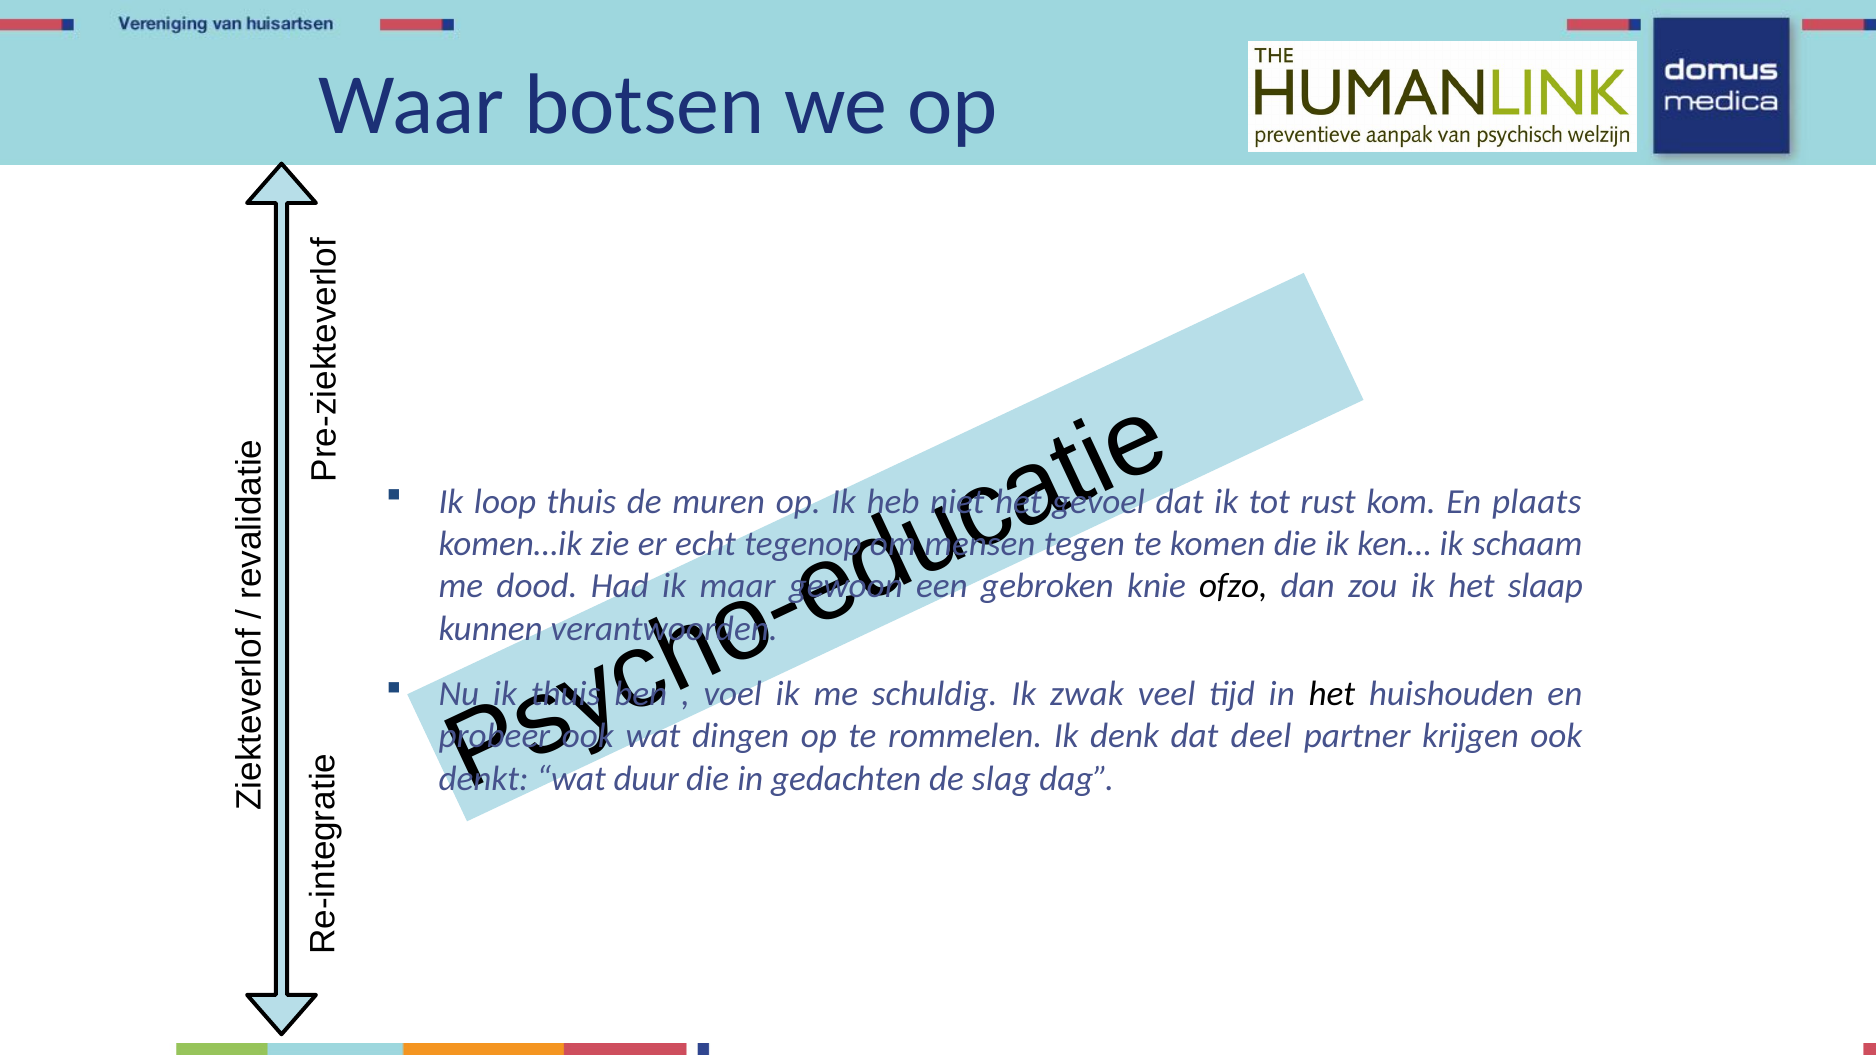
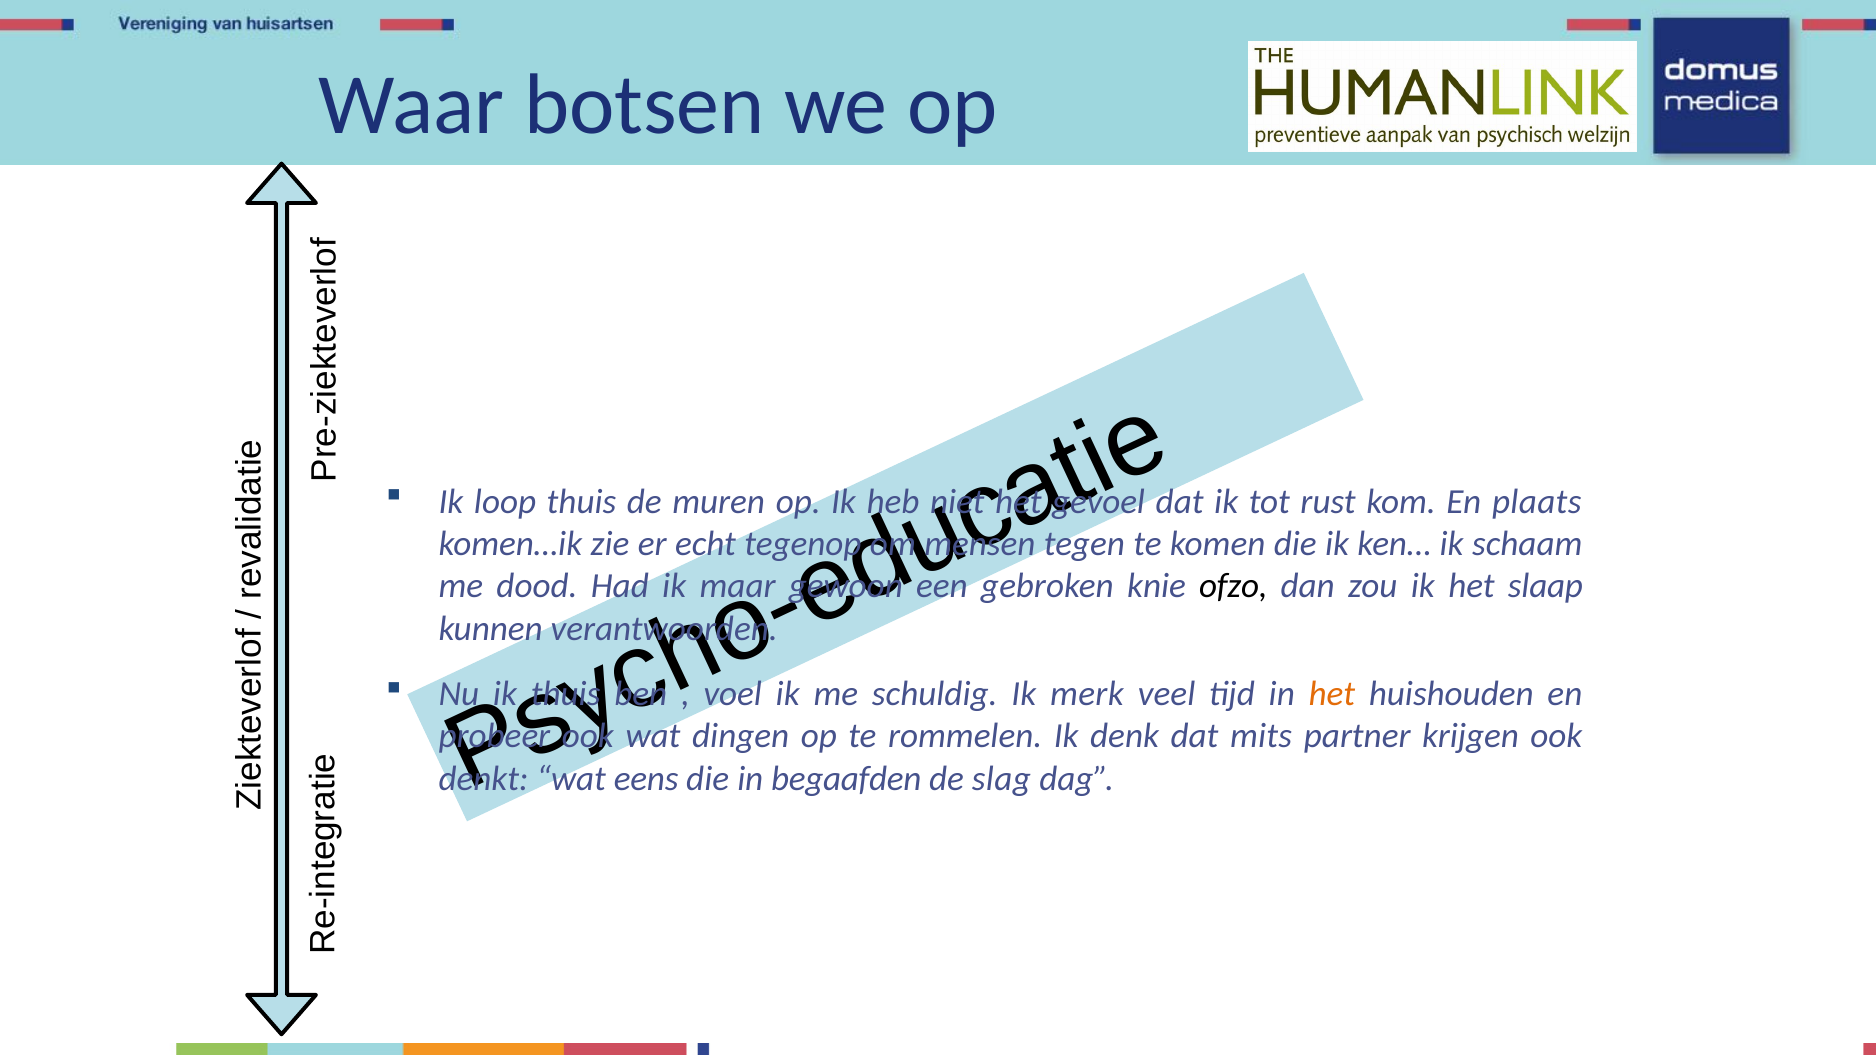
zwak: zwak -> merk (1087, 694)
het colour: black -> orange (1332, 694)
deel: deel -> mits (1261, 737)
duur: duur -> eens (646, 779)
gedachten: gedachten -> begaafden (846, 779)
